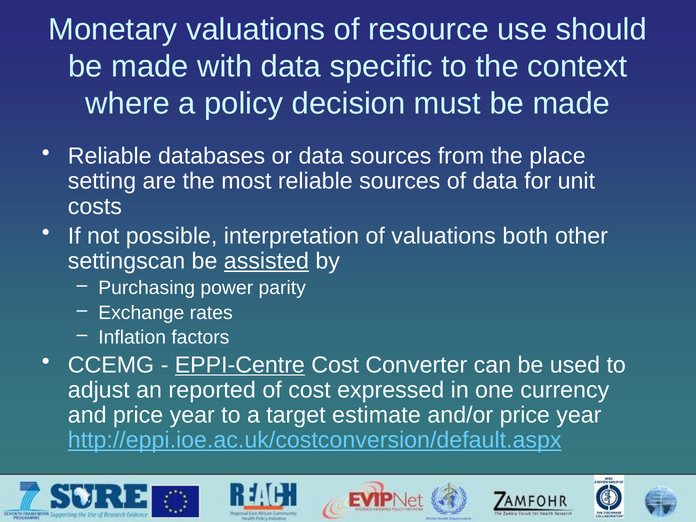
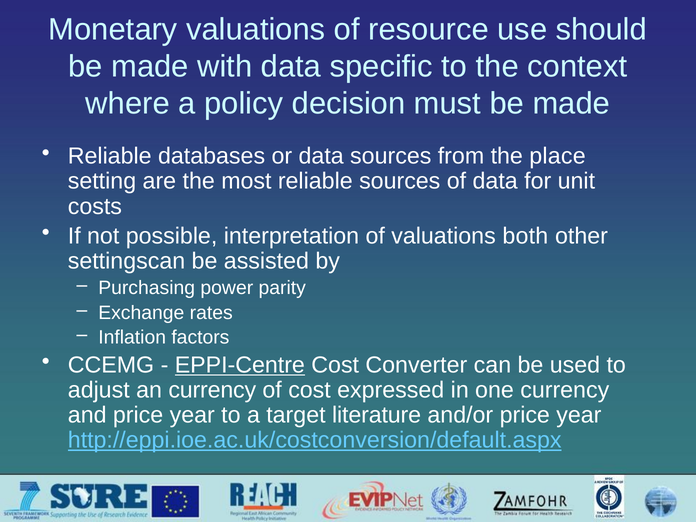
assisted underline: present -> none (266, 261)
an reported: reported -> currency (212, 390)
estimate: estimate -> literature (377, 415)
